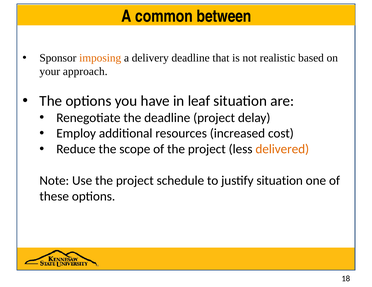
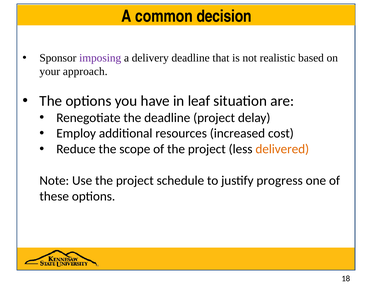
between: between -> decision (224, 16)
imposing colour: orange -> purple (100, 58)
justify situation: situation -> progress (280, 181)
